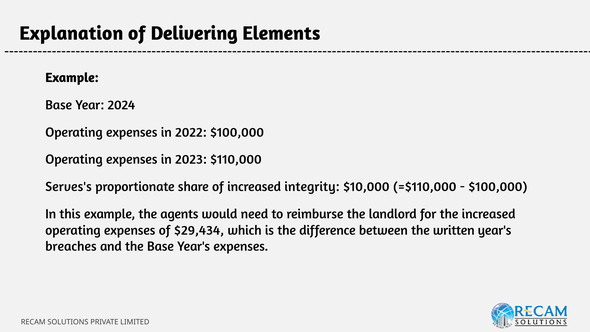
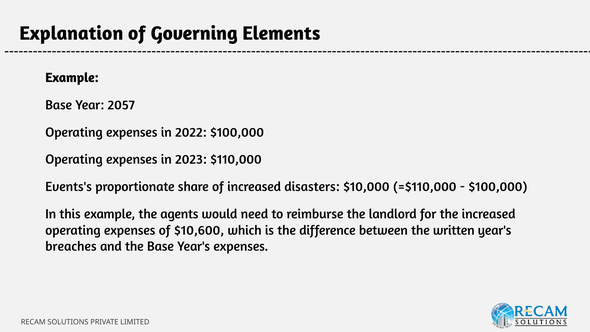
Delivering: Delivering -> Governing (194, 33)
2024: 2024 -> 2057 (121, 105)
Serves's: Serves's -> Events's (69, 187)
integrity: integrity -> disasters (312, 187)
$29,434: $29,434 -> $10,600 (199, 230)
